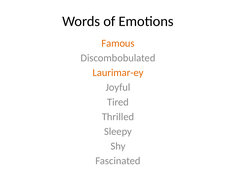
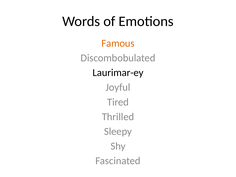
Laurimar-ey colour: orange -> black (118, 73)
